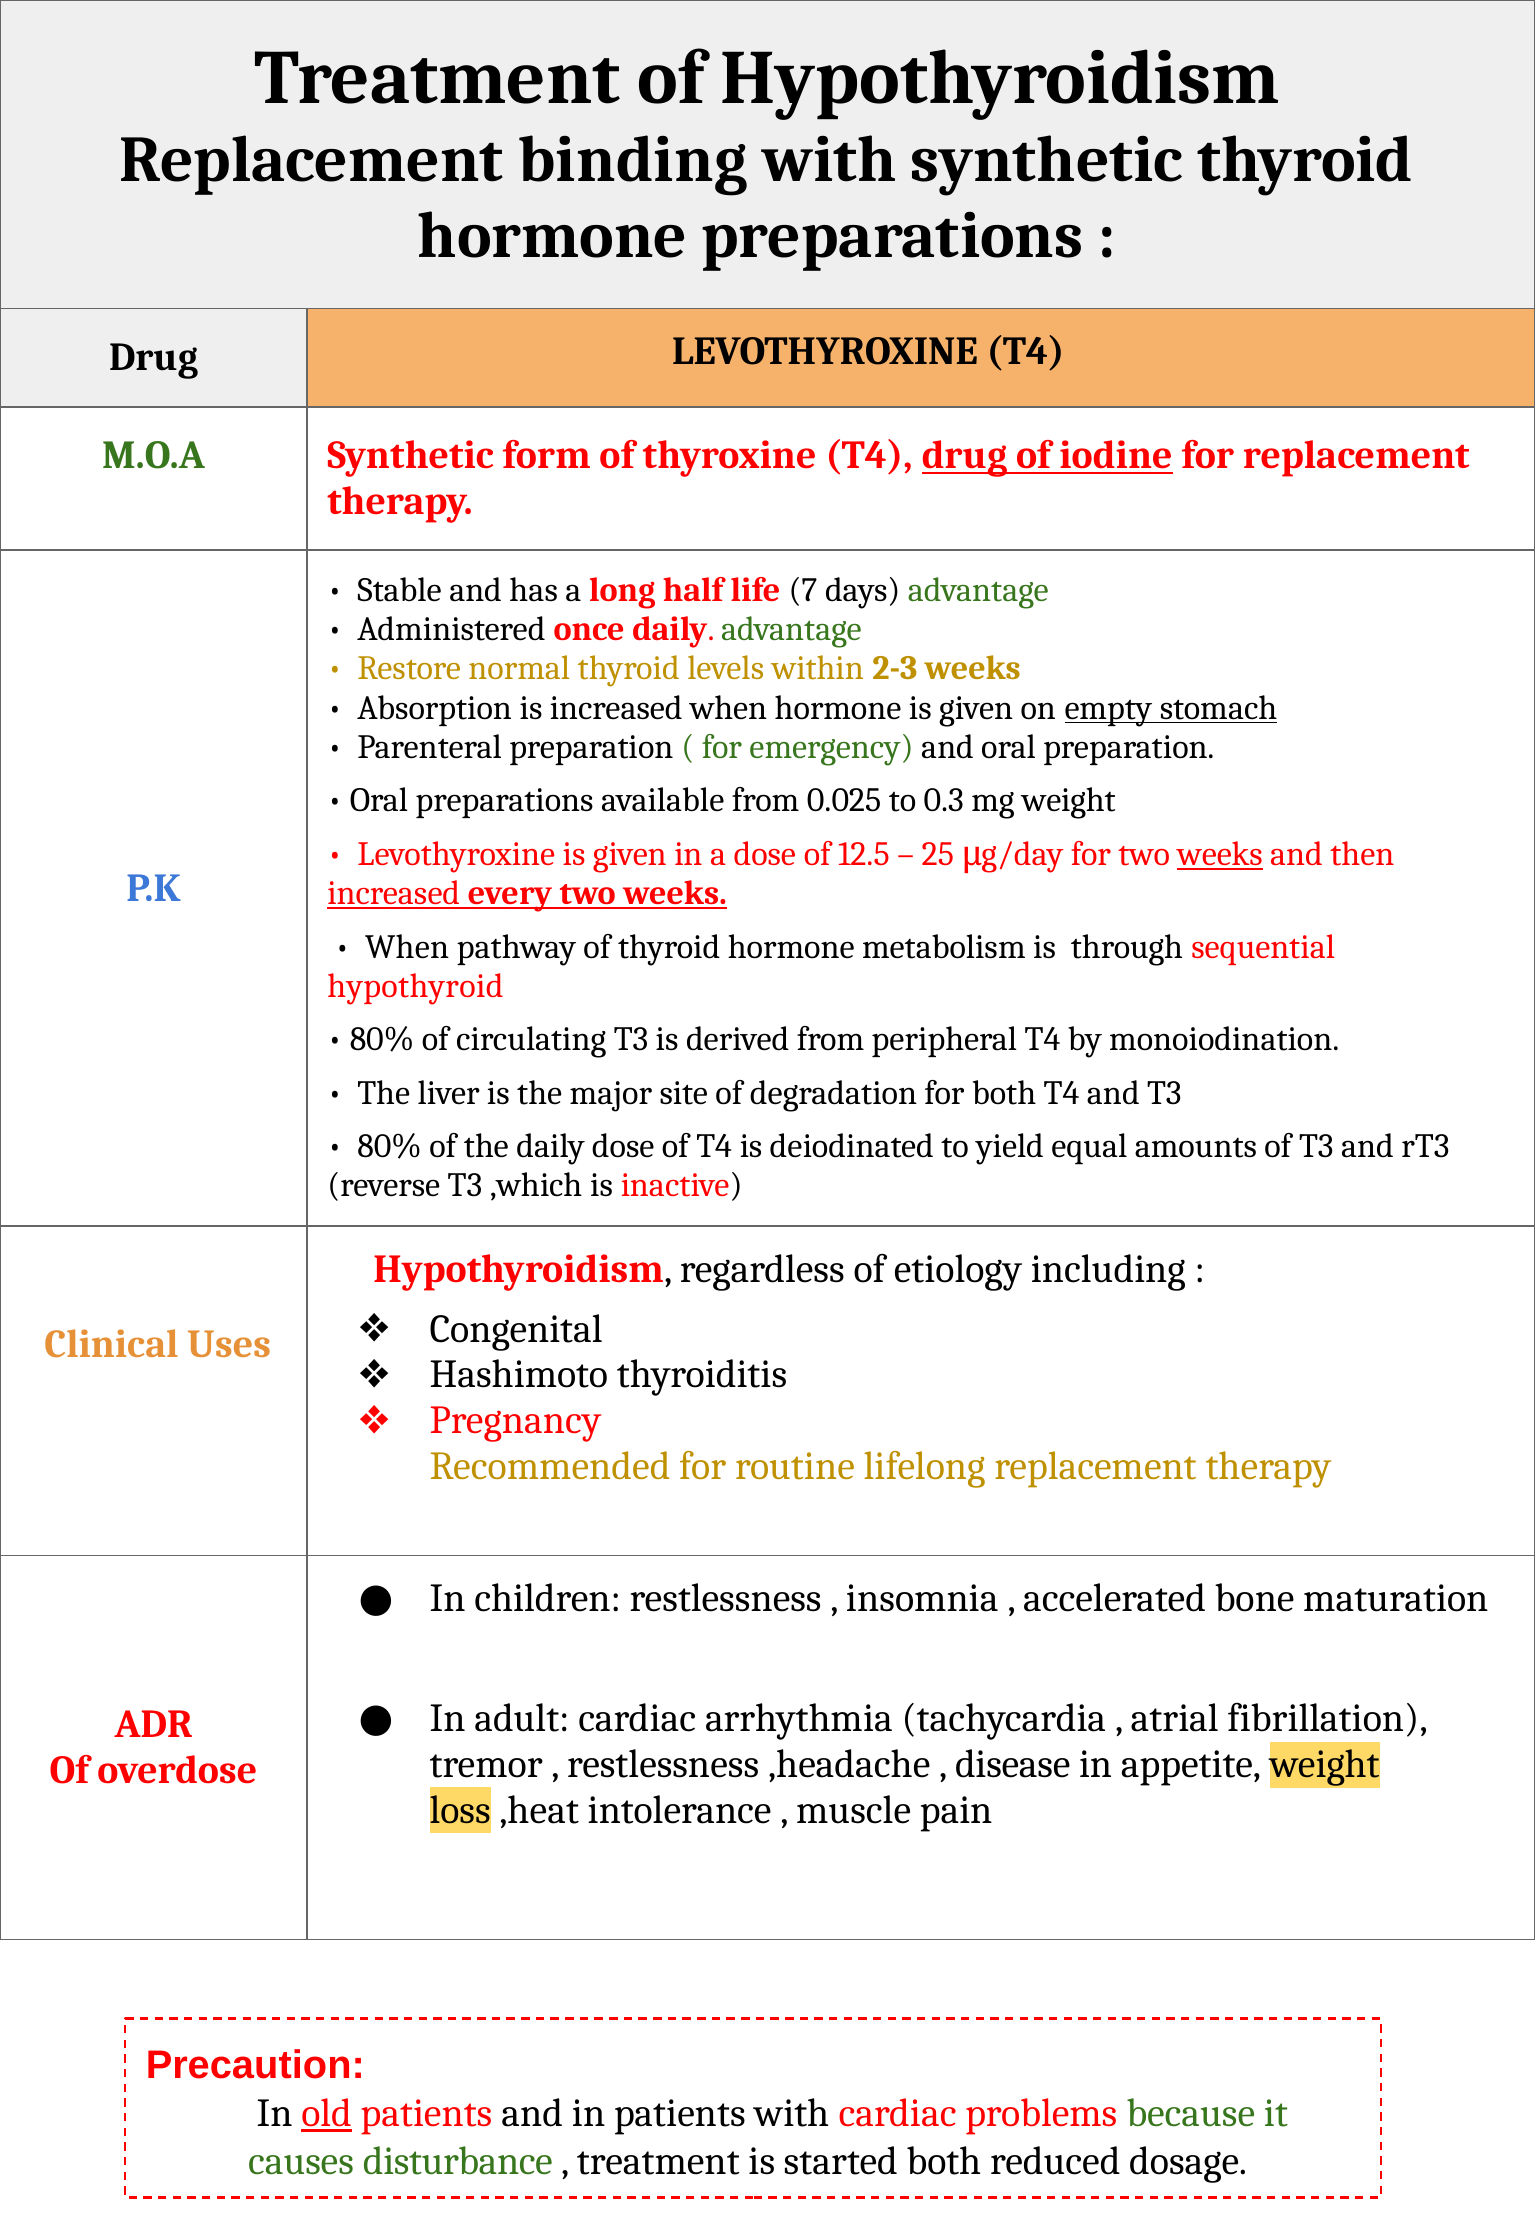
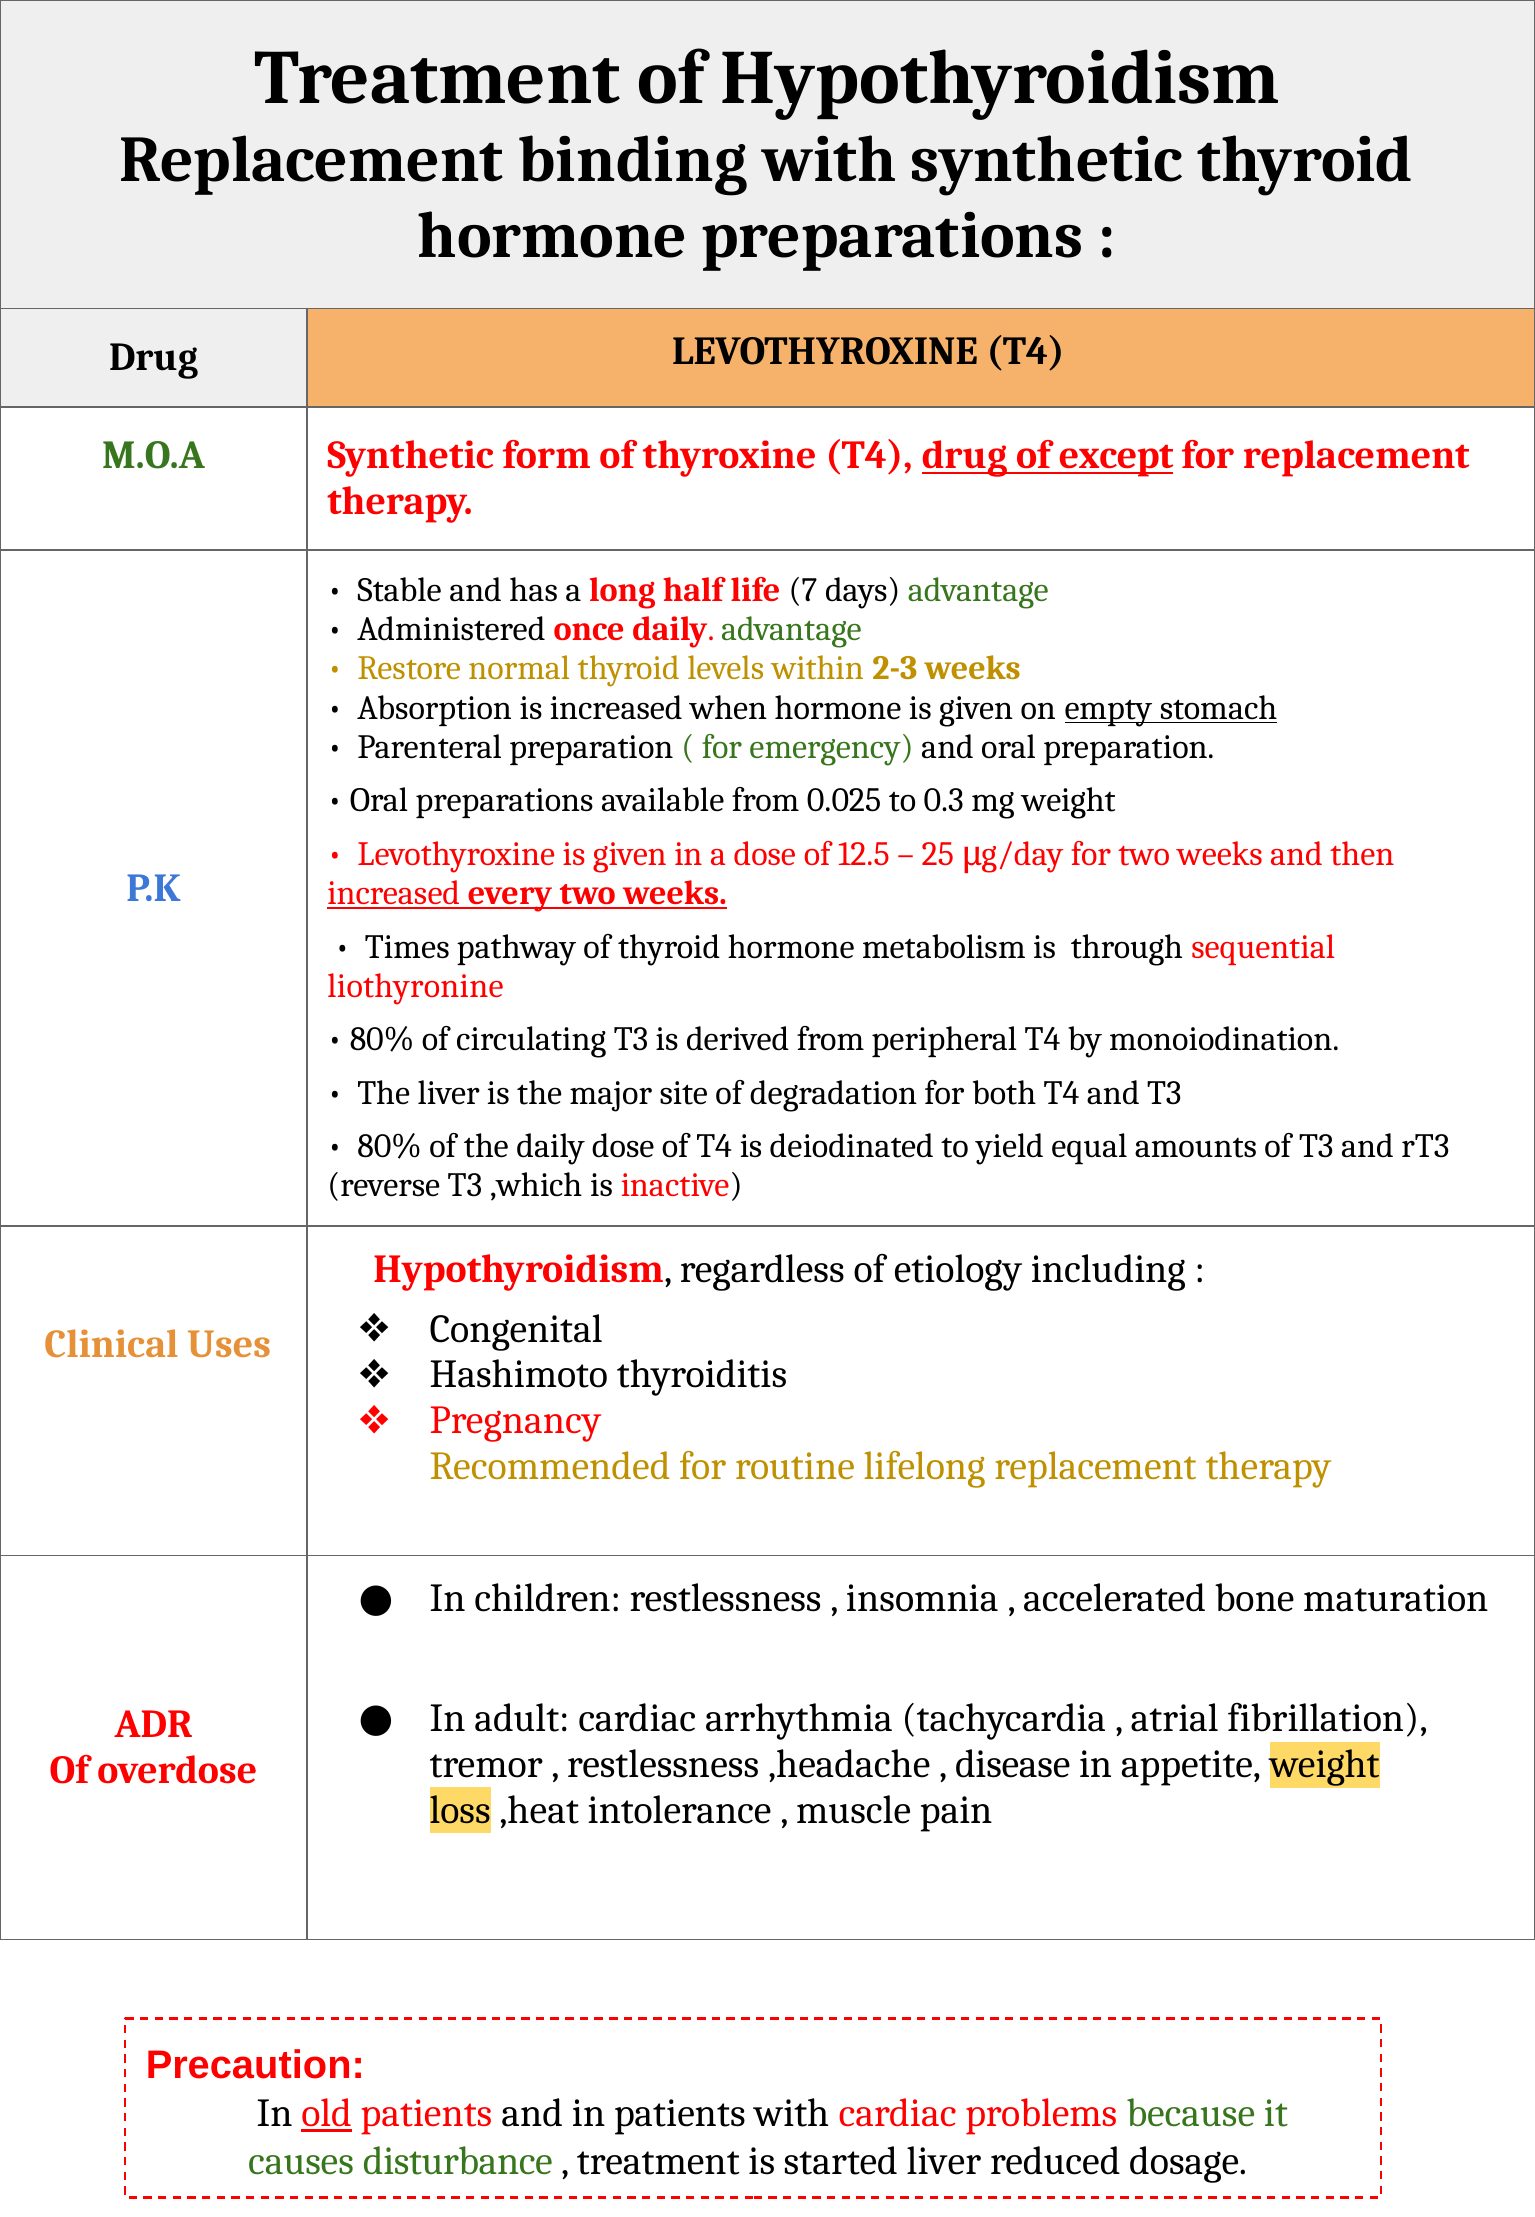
iodine: iodine -> except (1116, 456)
weeks underline: present -> none (1220, 854)
When: When -> Times (407, 947)
hypothyroid: hypothyroid -> liothyronine (416, 986)
started both: both -> liver (944, 2161)
